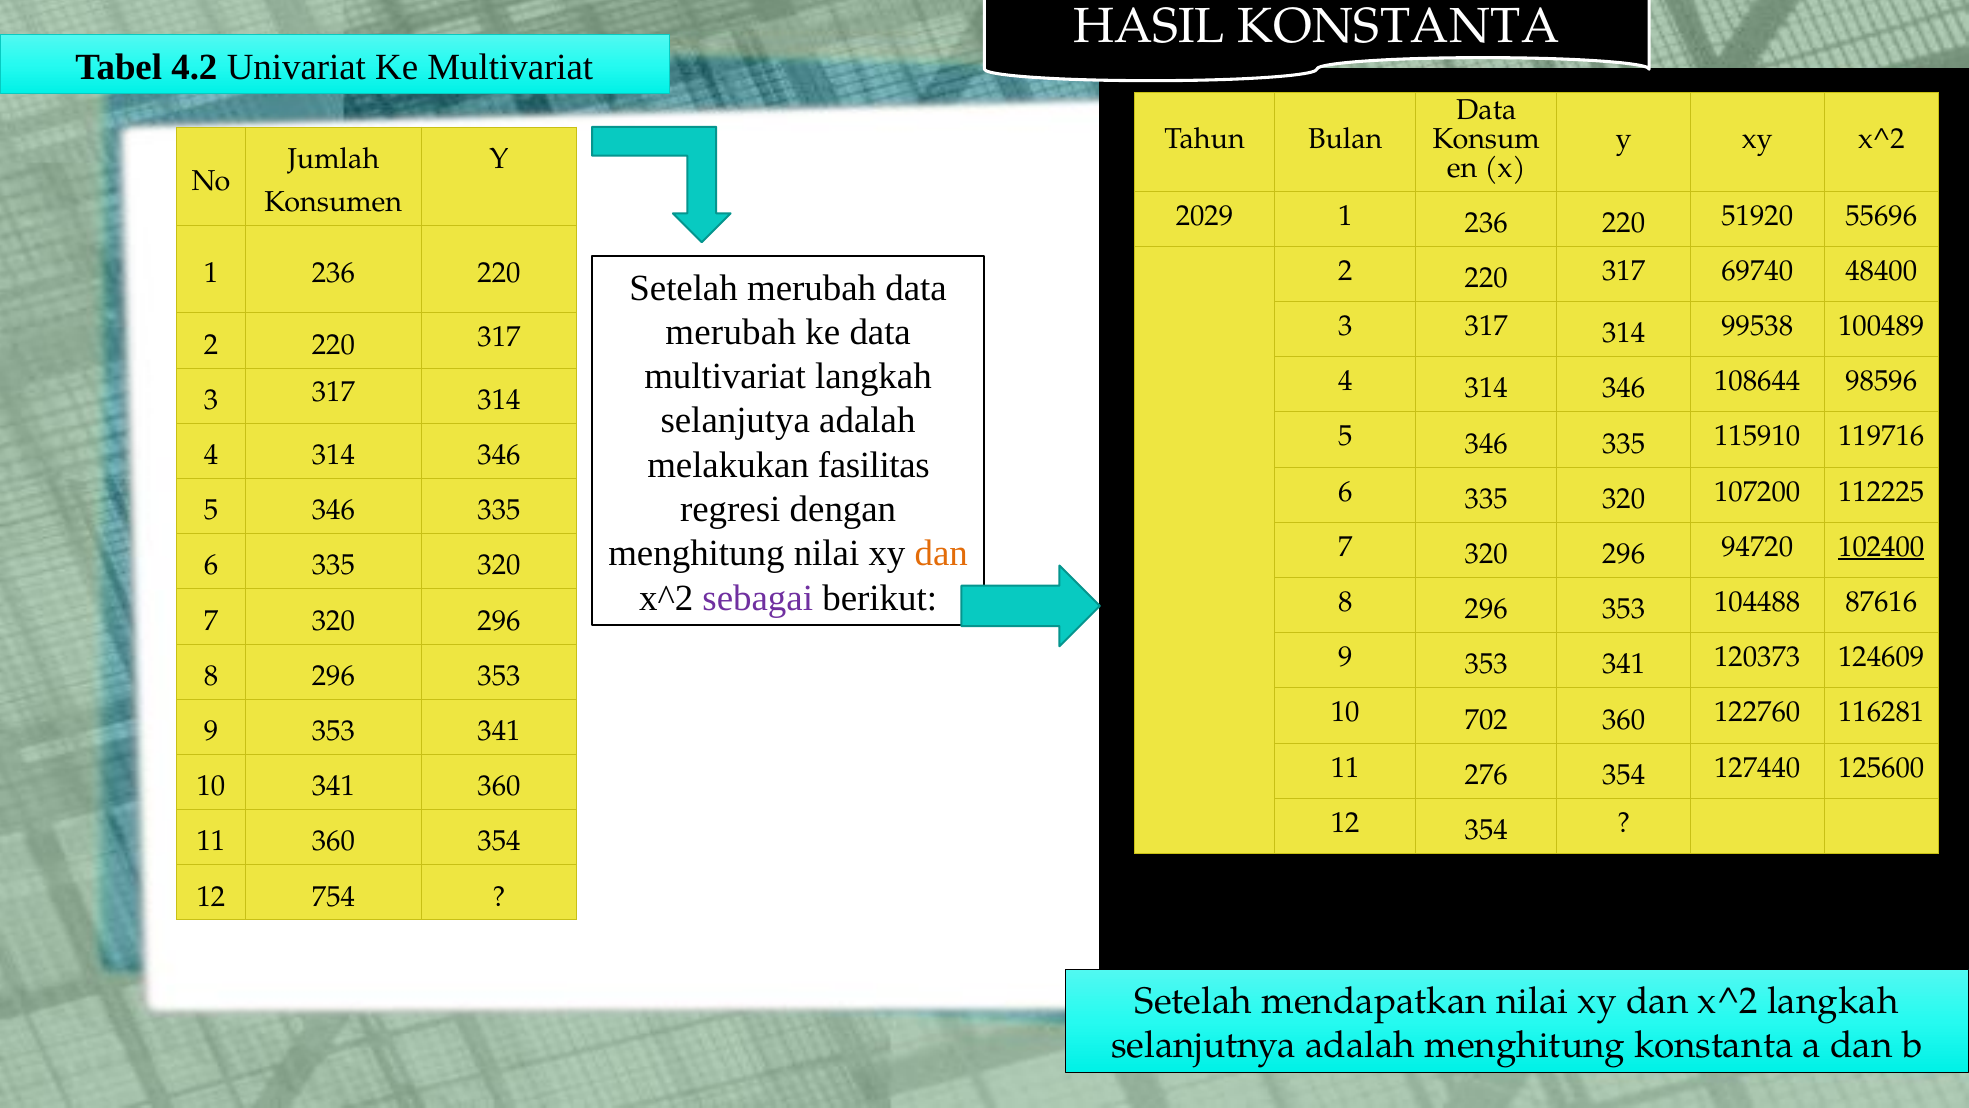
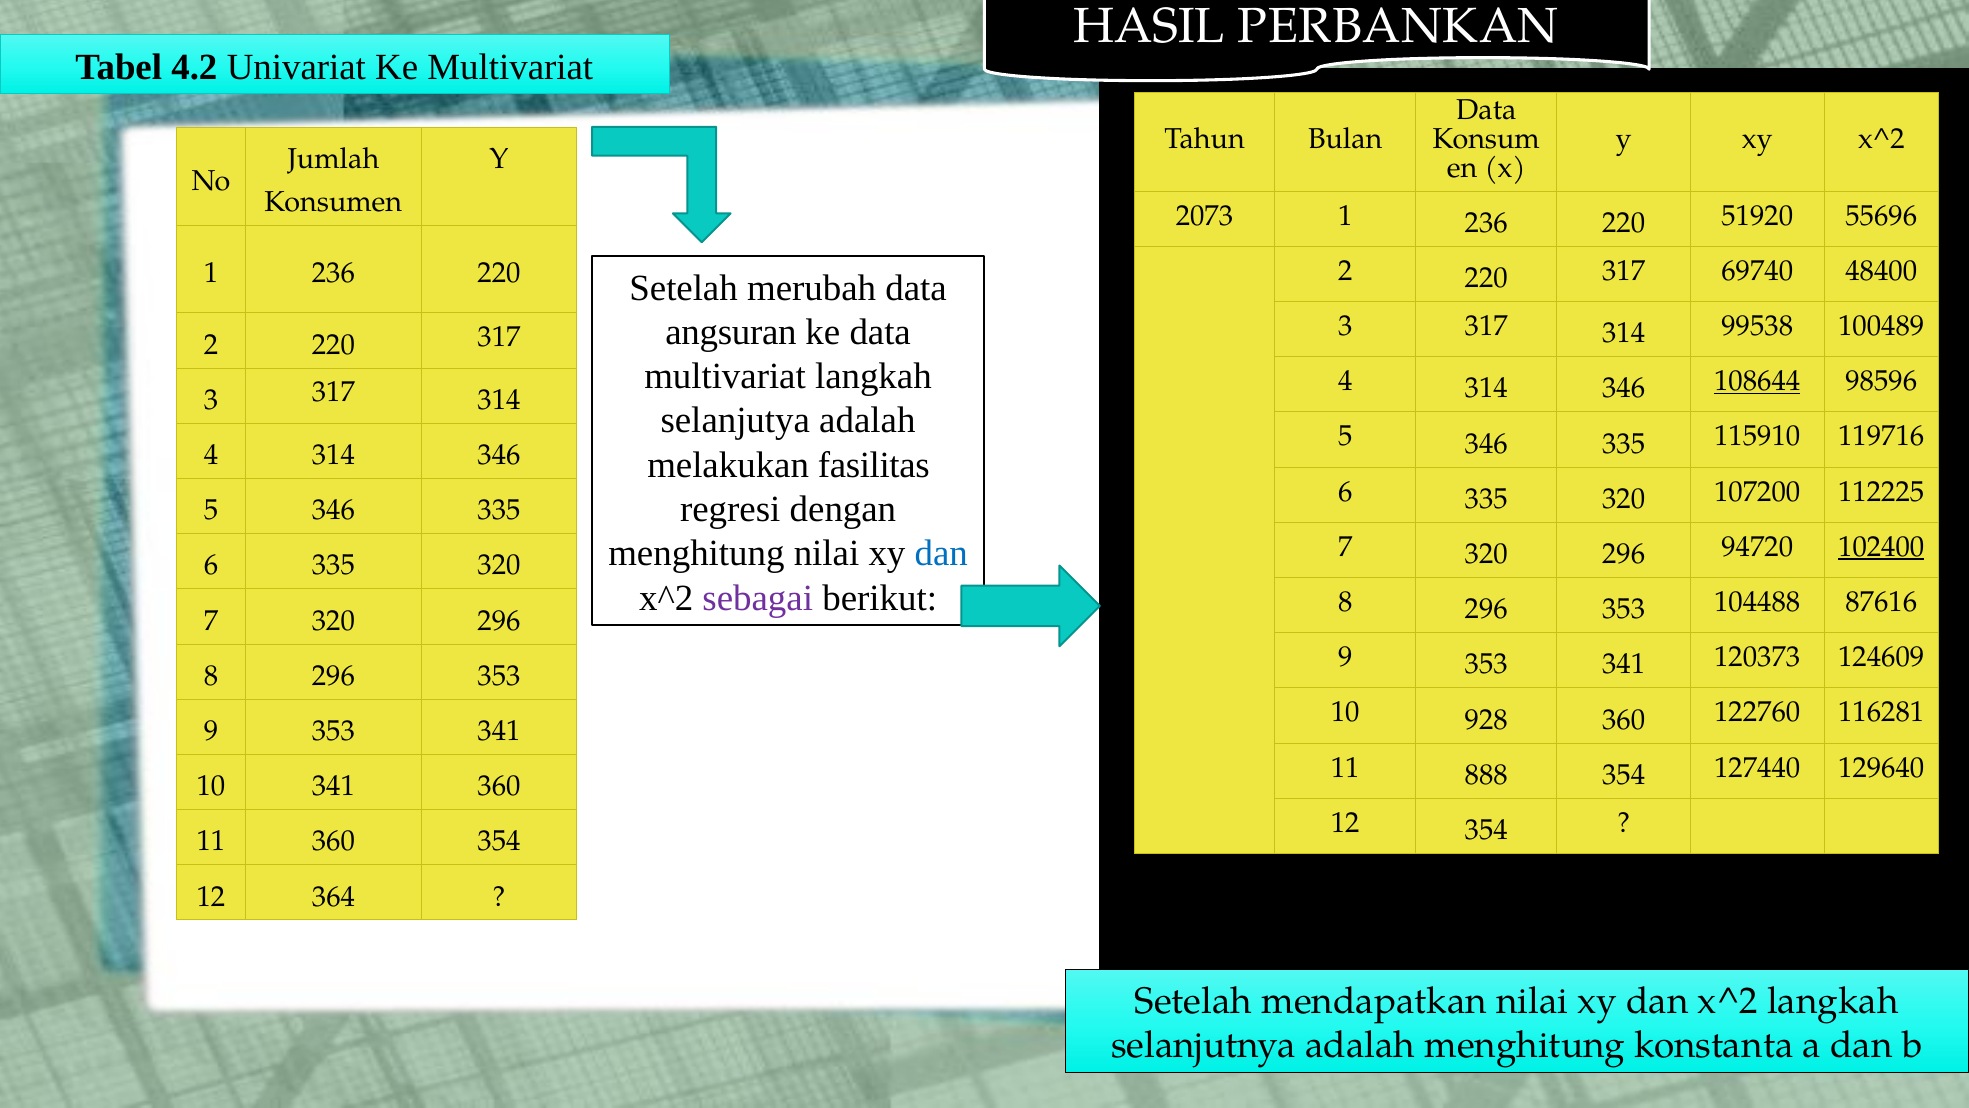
HASIL KONSTANTA: KONSTANTA -> PERBANKAN (1398, 26)
2029: 2029 -> 2073 (1204, 216)
merubah: merubah -> angsuran (731, 332)
108644 underline: none -> present (1757, 381)
dan colour: orange -> blue (941, 554)
702: 702 -> 928 (1486, 720)
276: 276 -> 888 (1486, 775)
125600: 125600 -> 129640 (1881, 767)
754: 754 -> 364 (333, 896)
